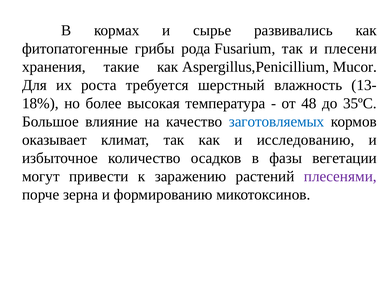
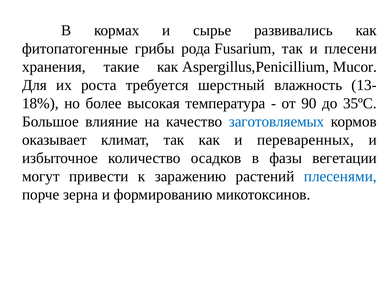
48: 48 -> 90 (309, 103)
исследованию: исследованию -> переваренных (305, 140)
плесенями colour: purple -> blue (340, 176)
